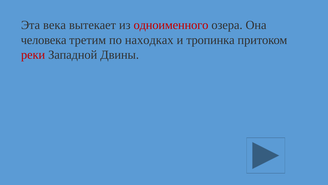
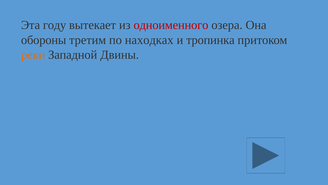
века: века -> году (55, 25)
человека: человека -> обороны (44, 40)
реки colour: red -> orange (33, 55)
